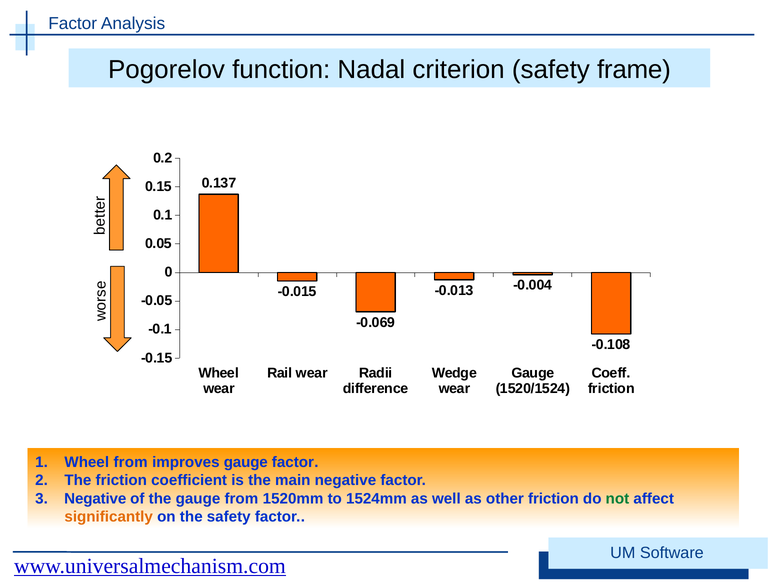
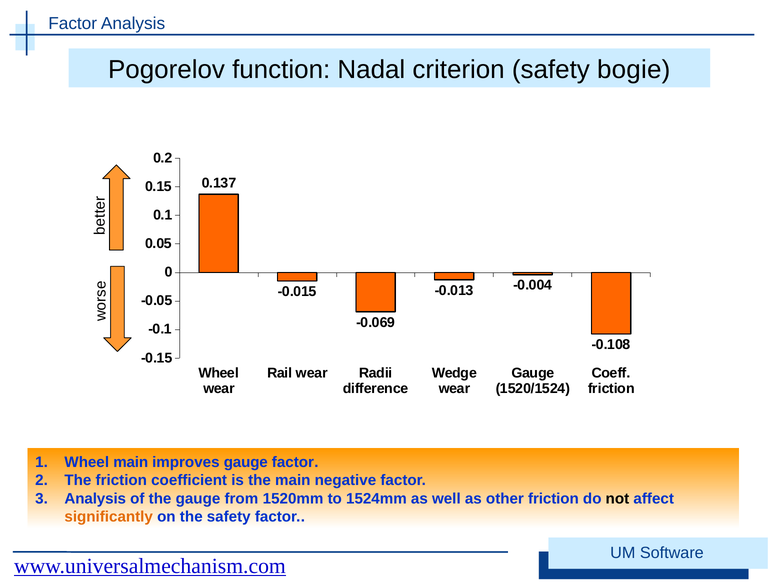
frame: frame -> bogie (634, 70)
Wheel from: from -> main (131, 462)
Negative: Negative -> Analysis (95, 499)
not colour: green -> black (617, 499)
